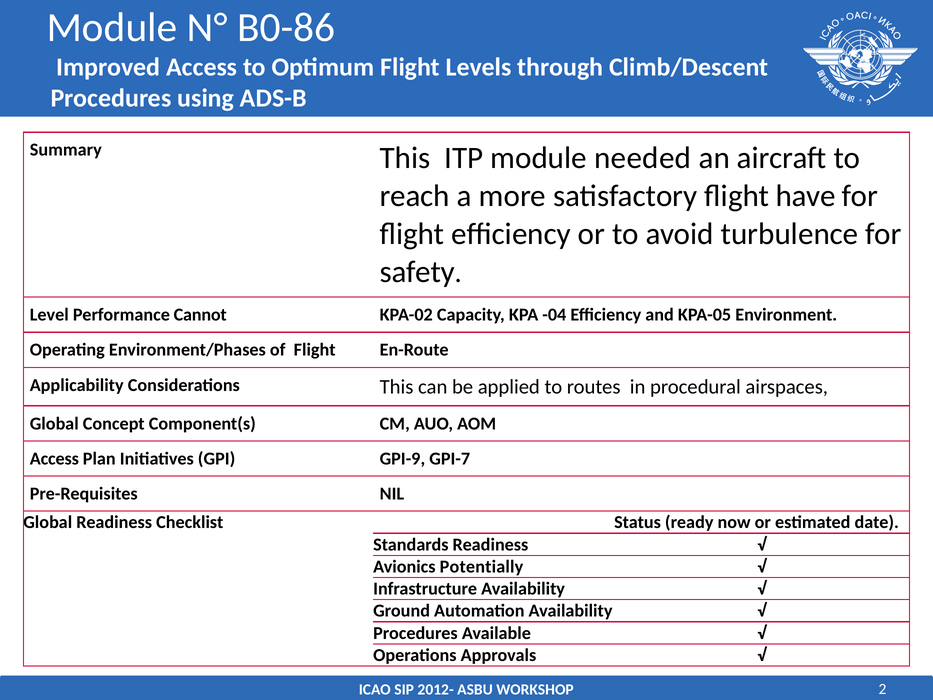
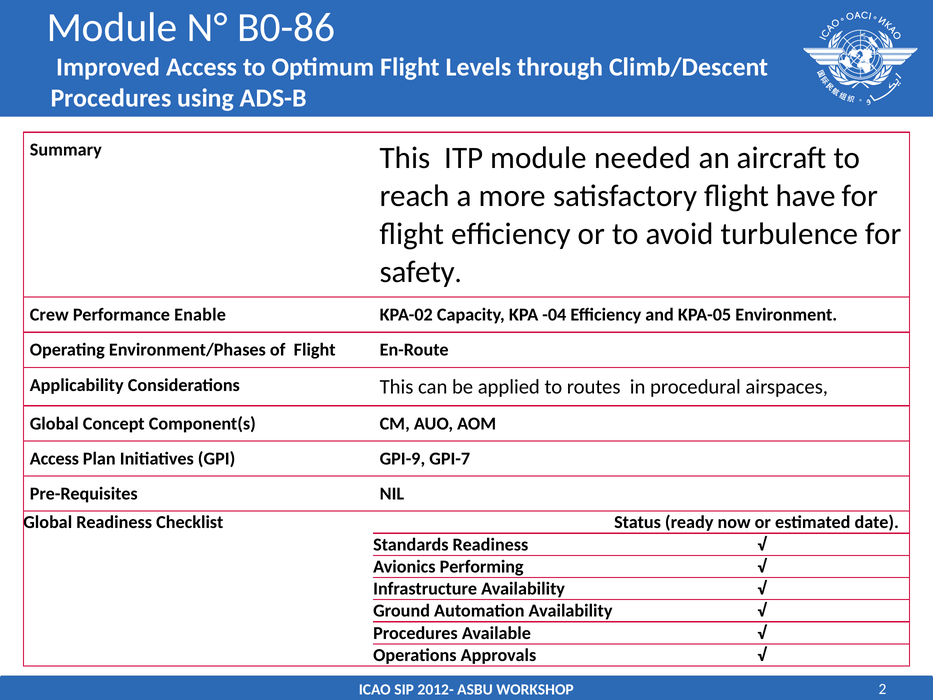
Level: Level -> Crew (49, 315)
Cannot: Cannot -> Enable (200, 315)
Potentially: Potentially -> Performing (482, 566)
